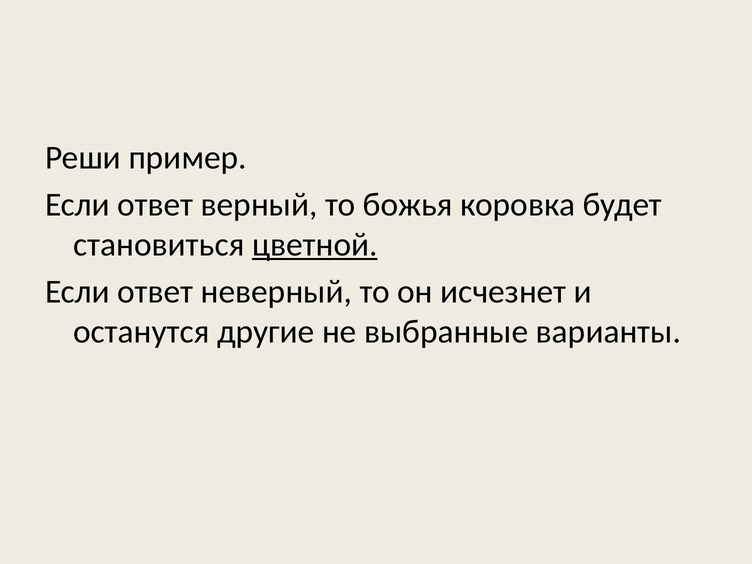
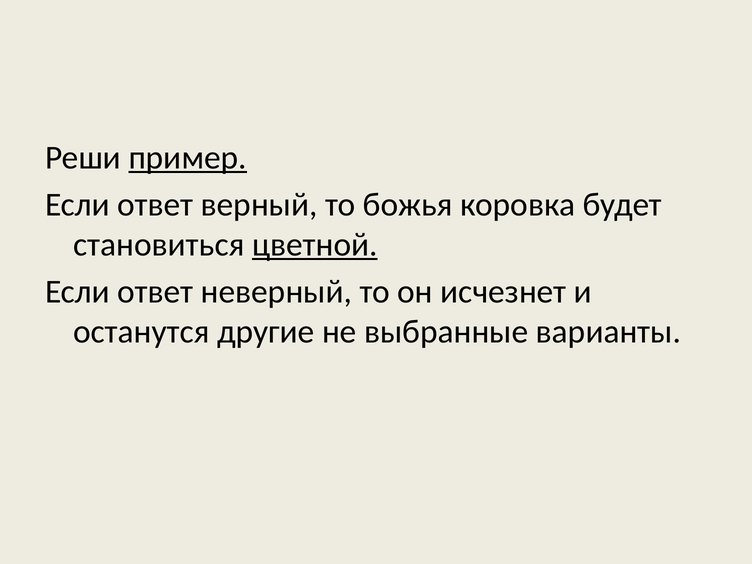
пример underline: none -> present (188, 158)
